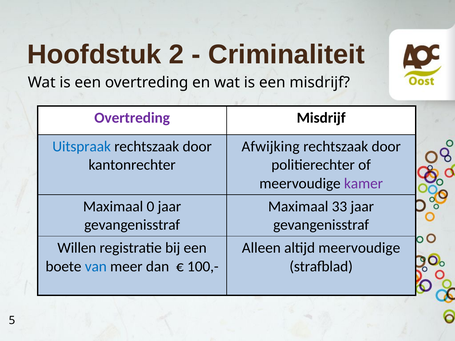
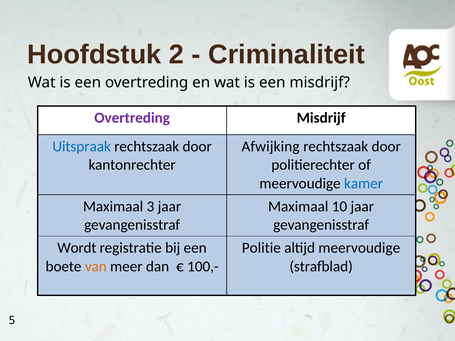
kamer colour: purple -> blue (364, 183)
0: 0 -> 3 (150, 207)
33: 33 -> 10 (339, 207)
Willen: Willen -> Wordt (77, 248)
Alleen: Alleen -> Politie (261, 248)
van colour: blue -> orange (96, 267)
